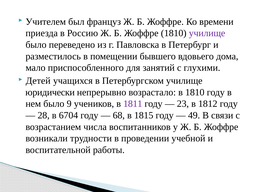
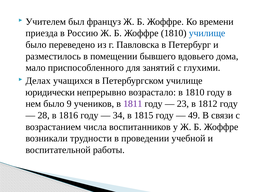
училище colour: purple -> blue (207, 33)
Детей: Детей -> Делах (38, 81)
6704: 6704 -> 1816 (68, 115)
68: 68 -> 34 (119, 115)
